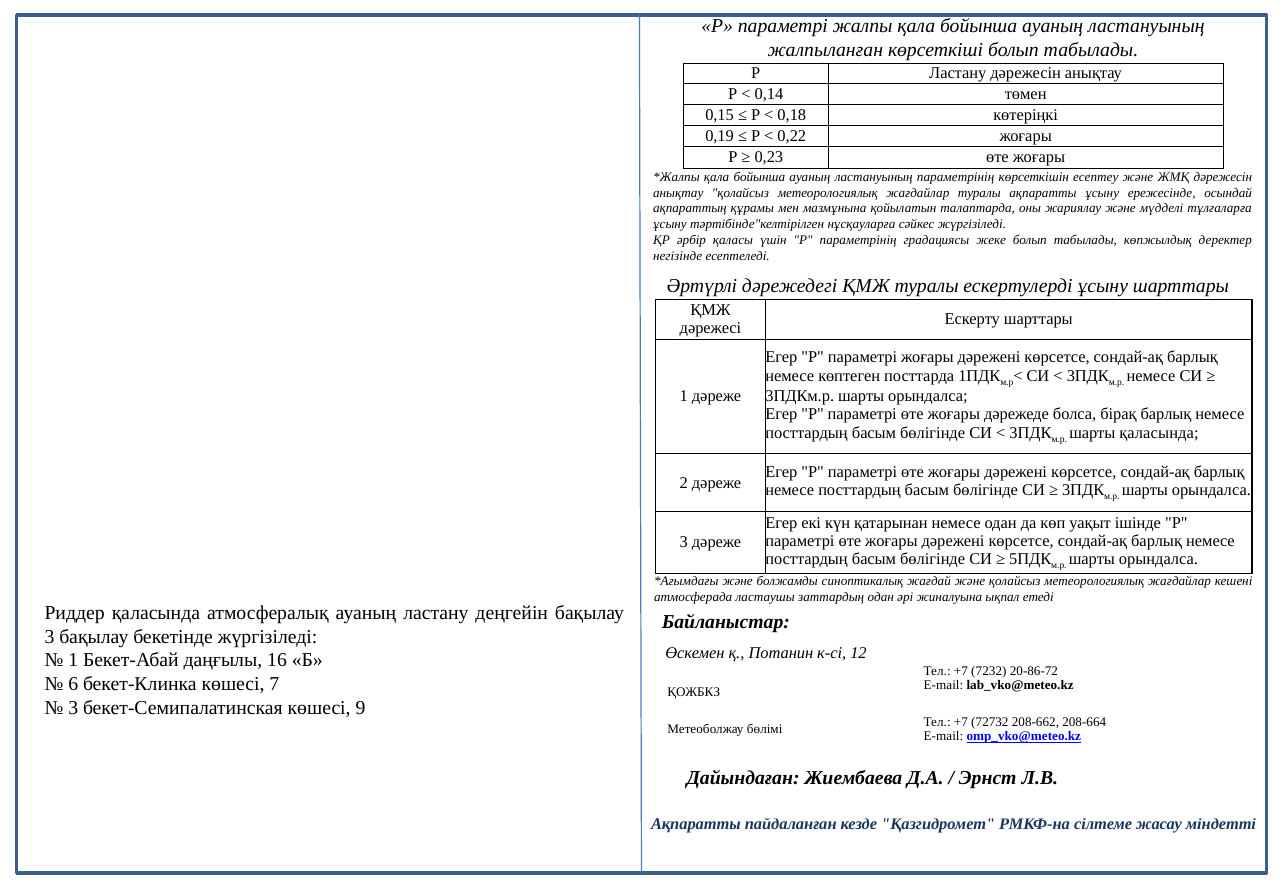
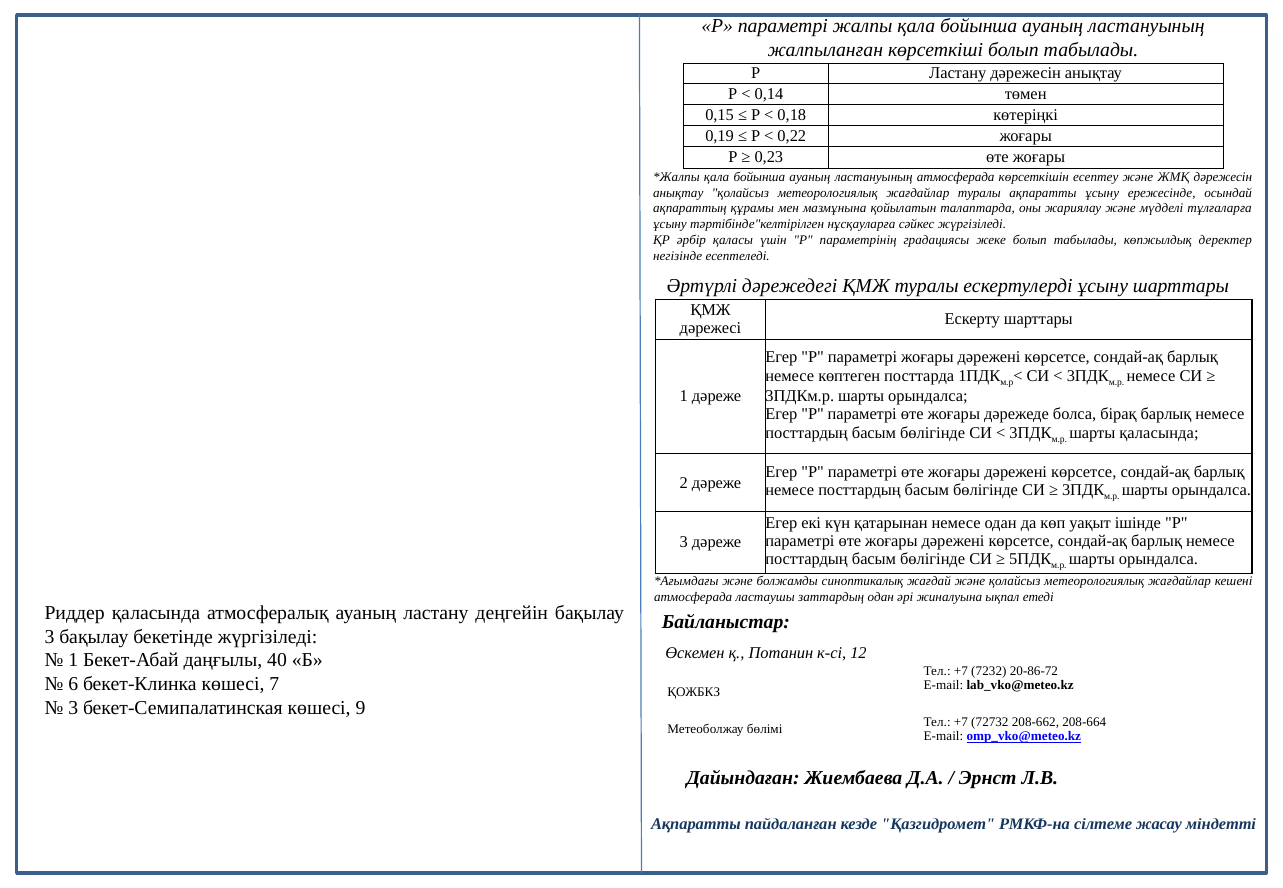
ластануының параметрінің: параметрінің -> атмосферада (956, 177)
16: 16 -> 40 (277, 661)
